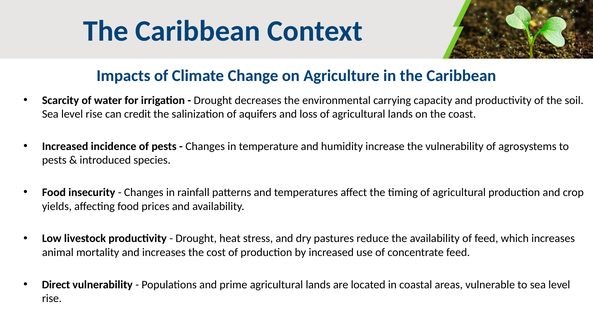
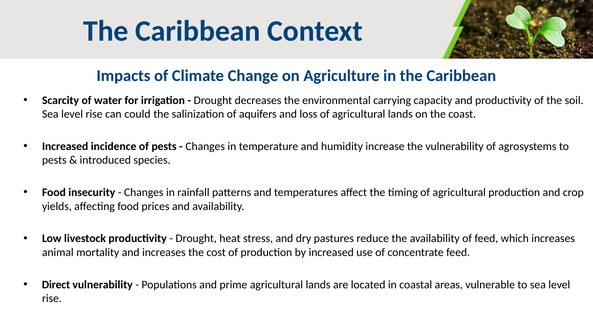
credit: credit -> could (137, 114)
